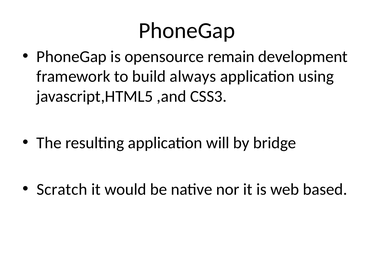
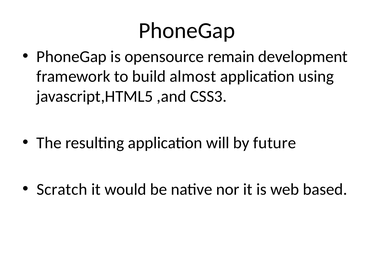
always: always -> almost (193, 77)
bridge: bridge -> future (275, 143)
